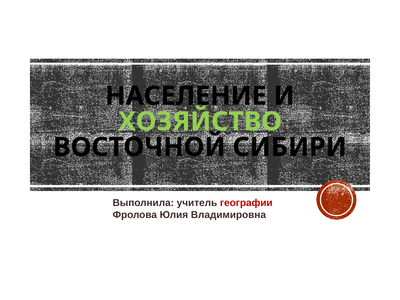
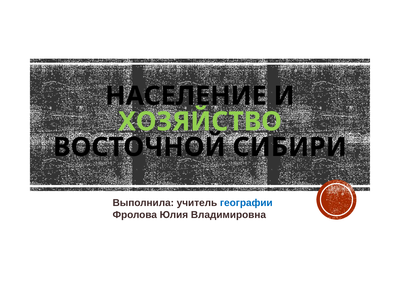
географии colour: red -> blue (246, 203)
